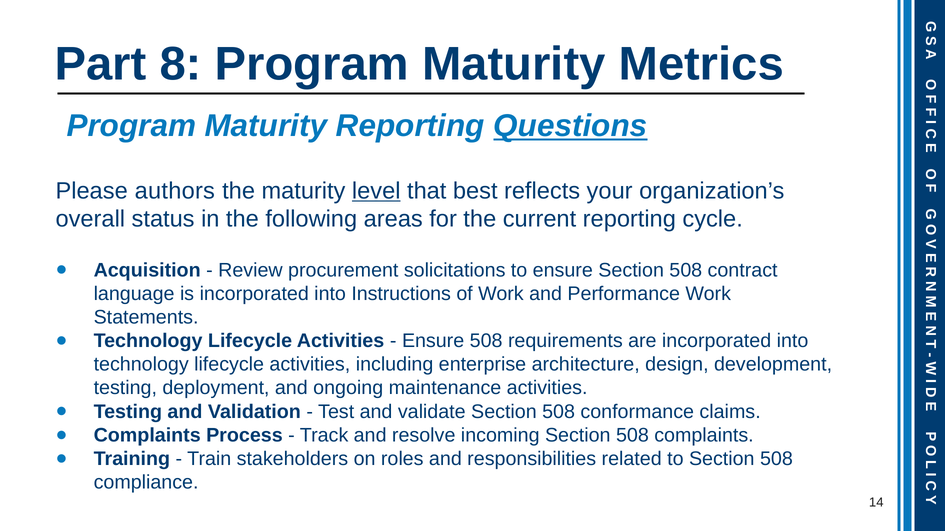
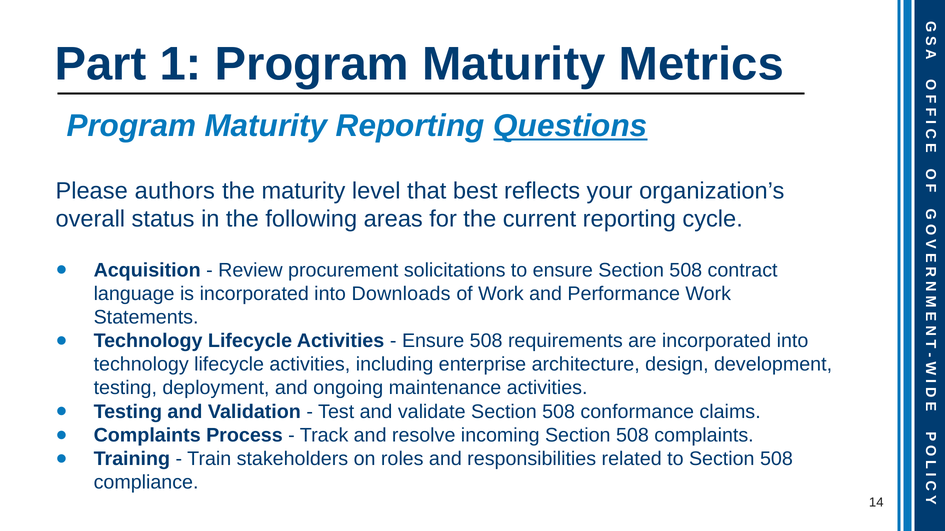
8: 8 -> 1 (181, 64)
level underline: present -> none (376, 191)
Instructions: Instructions -> Downloads (401, 294)
